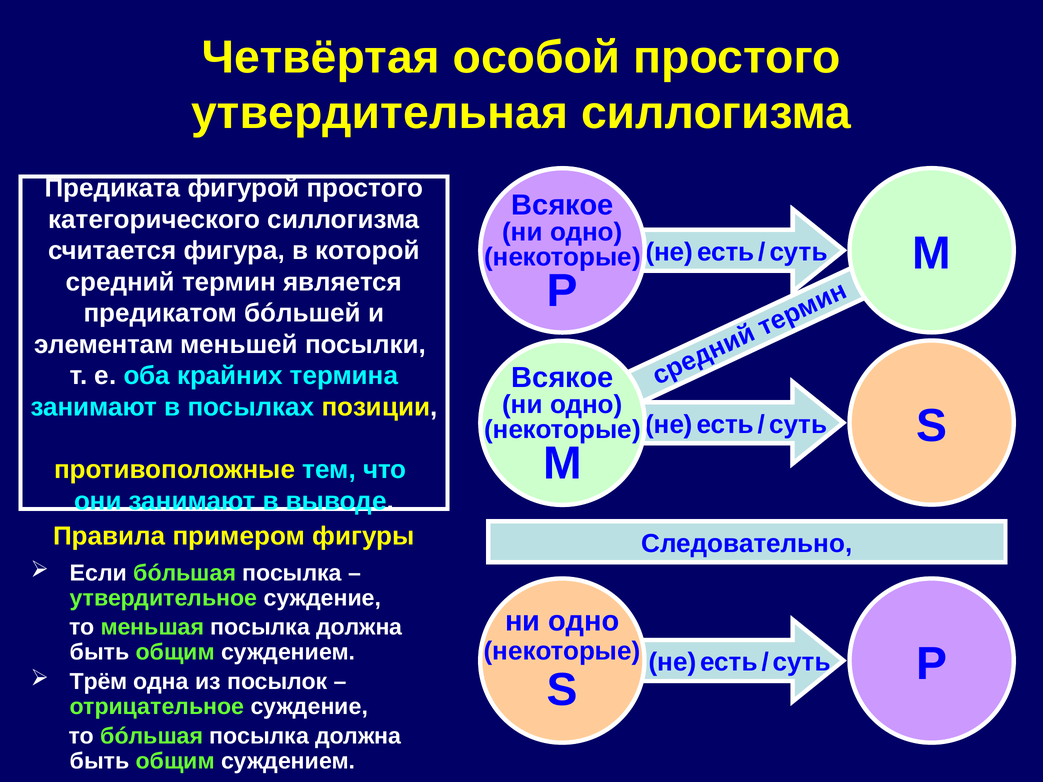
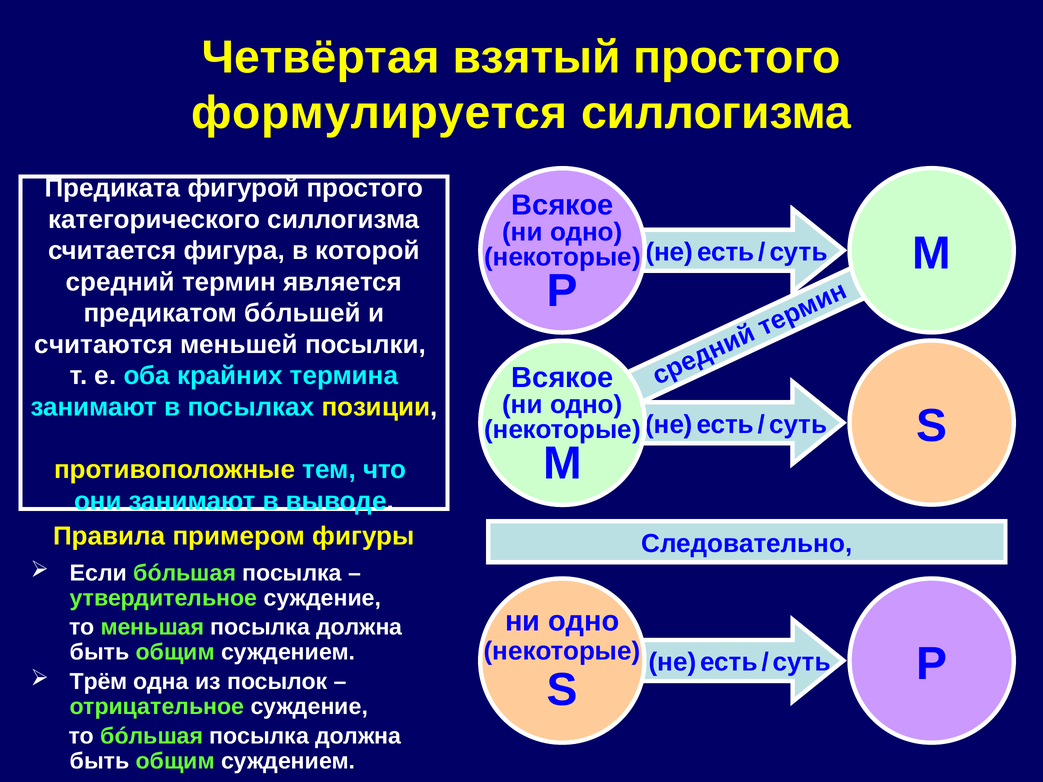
особой: особой -> взятый (537, 58)
утвердительная: утвердительная -> формулируется (379, 113)
элементам: элементам -> считаются (104, 345)
